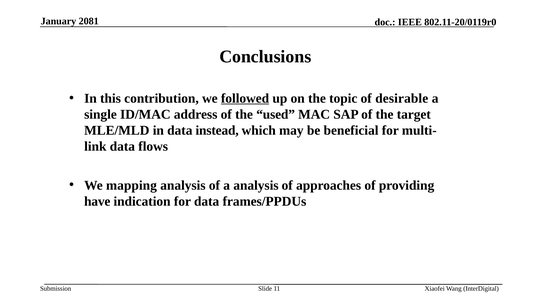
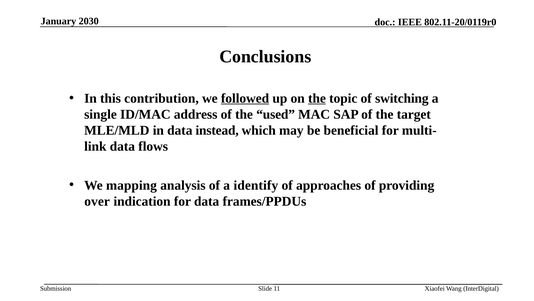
2081: 2081 -> 2030 (89, 21)
the underline: none -> present (317, 98)
desirable: desirable -> switching (402, 98)
a analysis: analysis -> identify (256, 185)
have: have -> over (97, 201)
